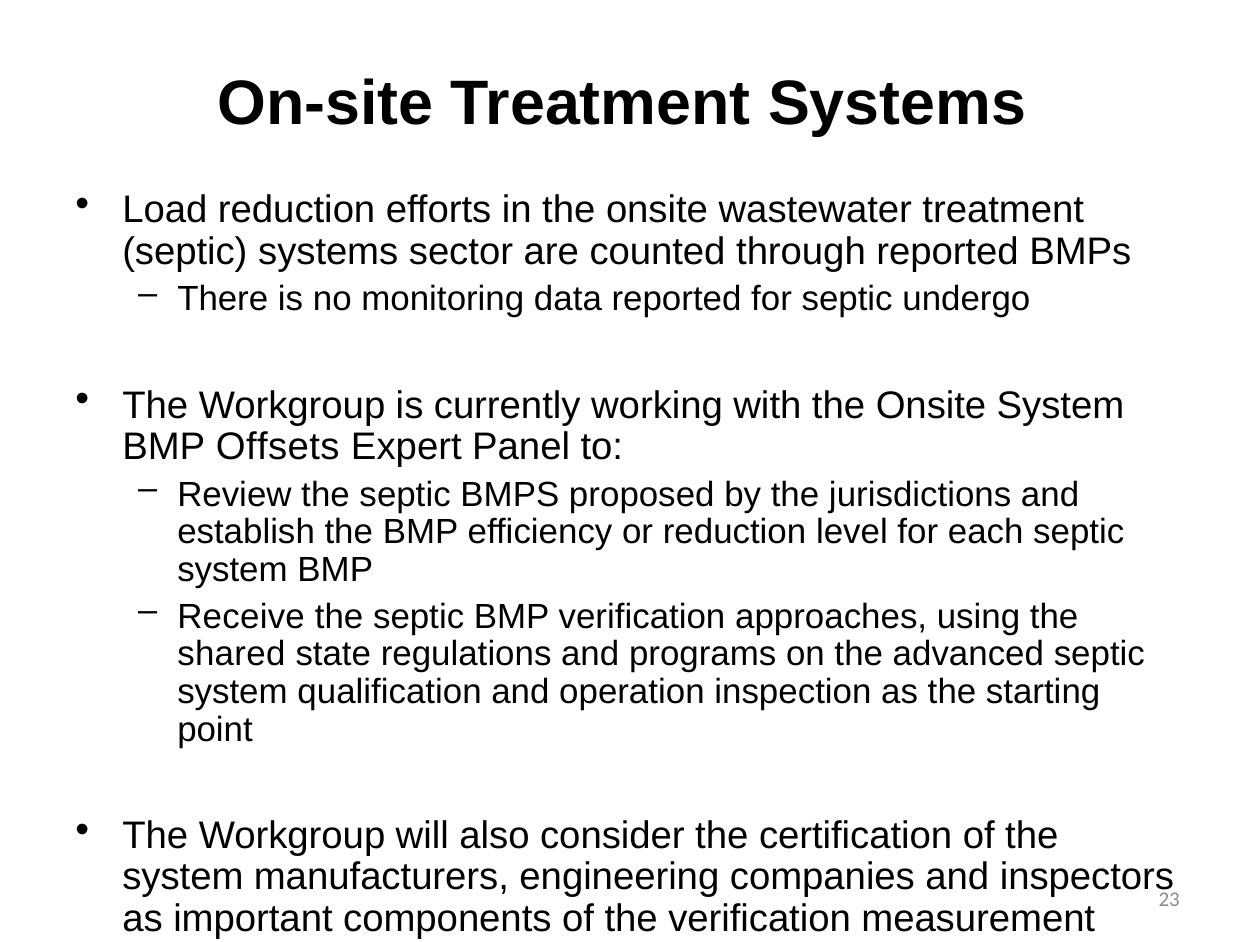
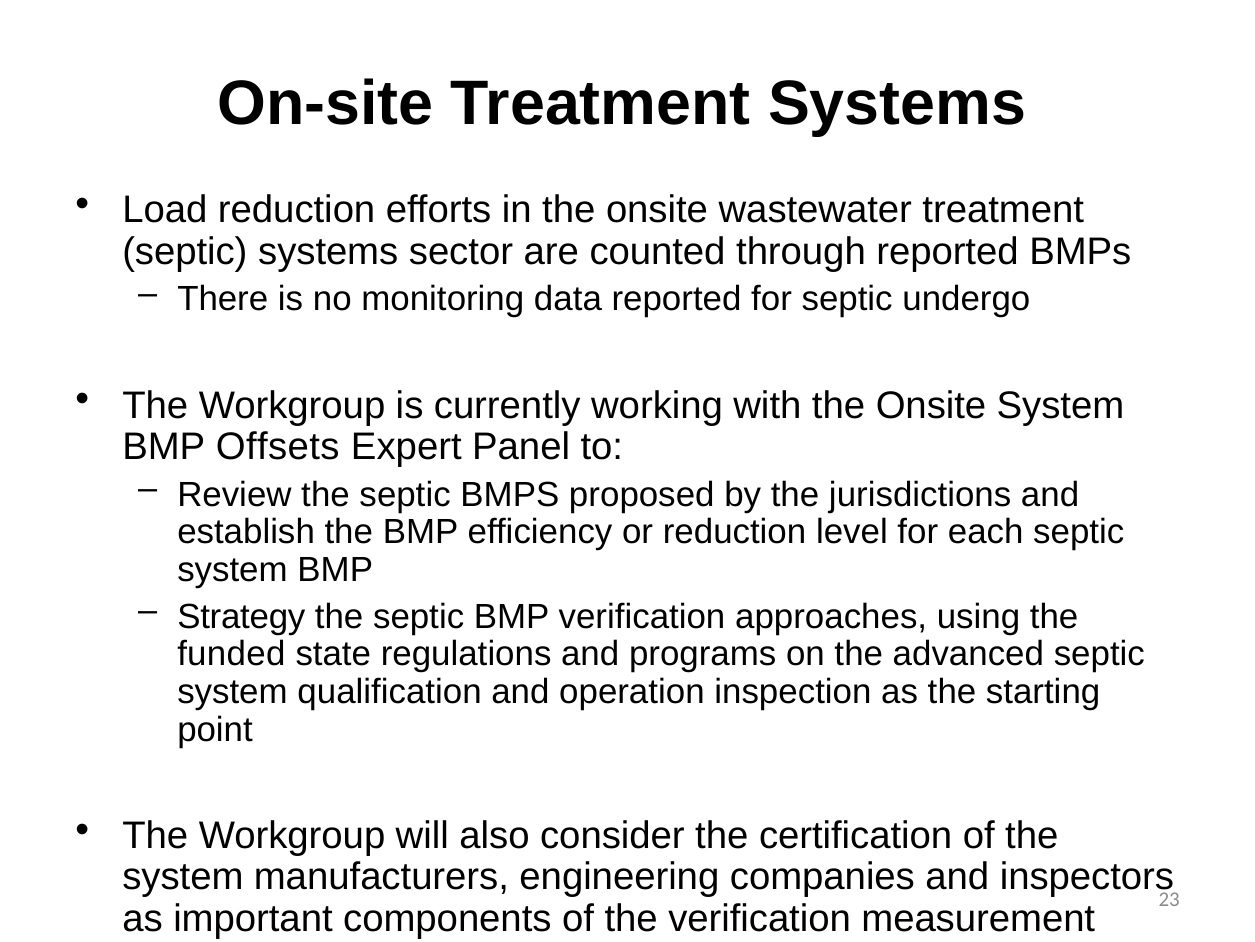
Receive: Receive -> Strategy (241, 616)
shared: shared -> funded (231, 654)
